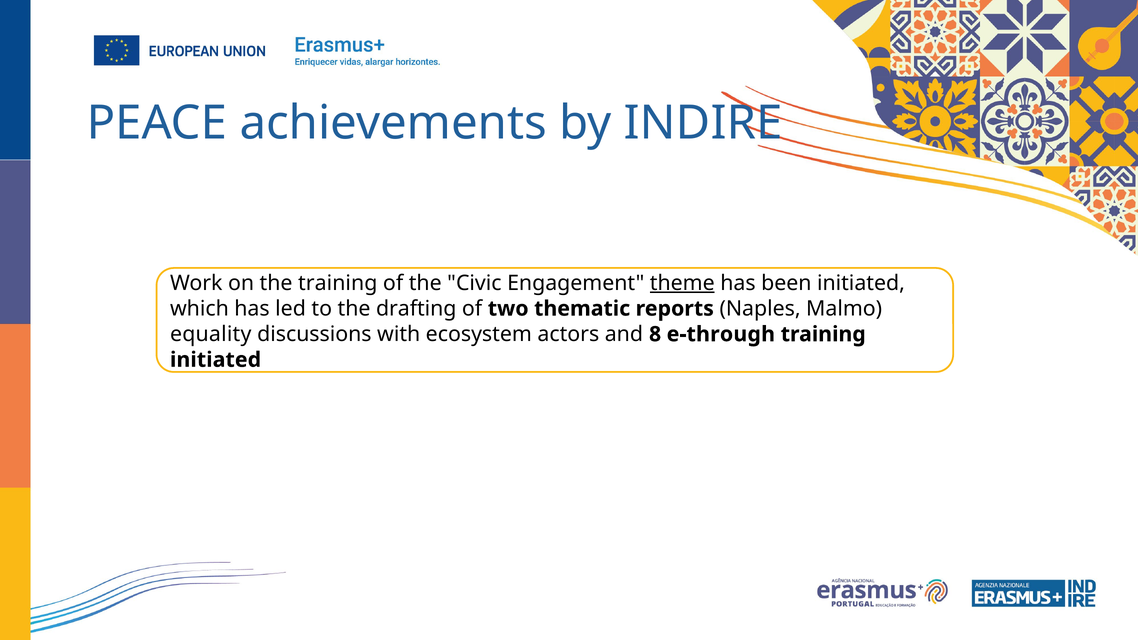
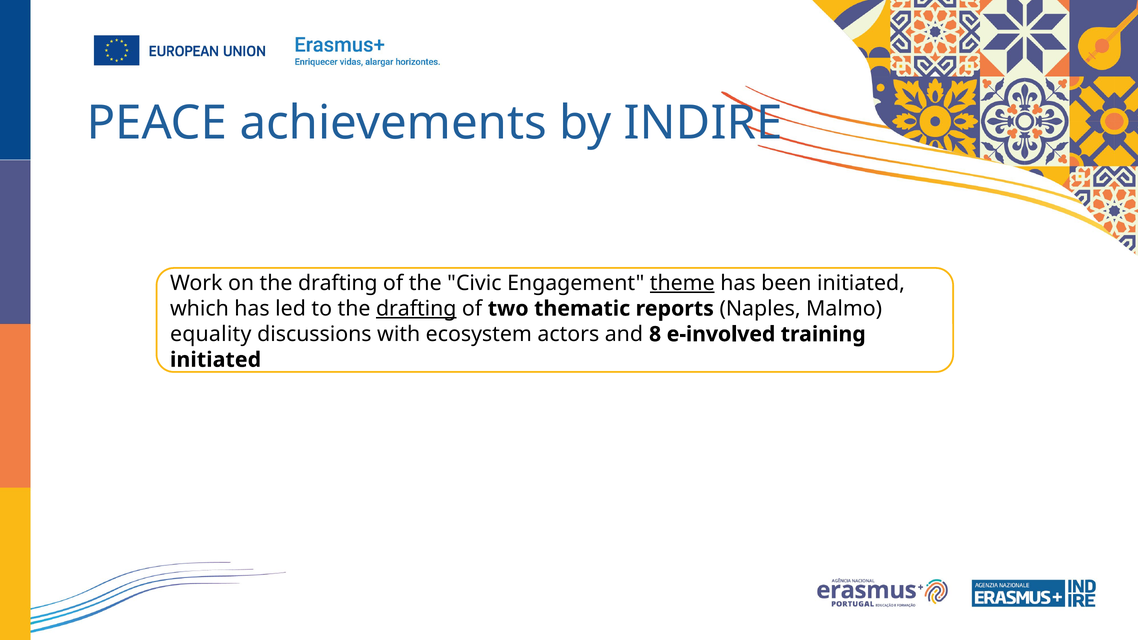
on the training: training -> drafting (338, 283)
drafting underline: none -> present (416, 309)
e-through: e-through -> e-involved (721, 334)
